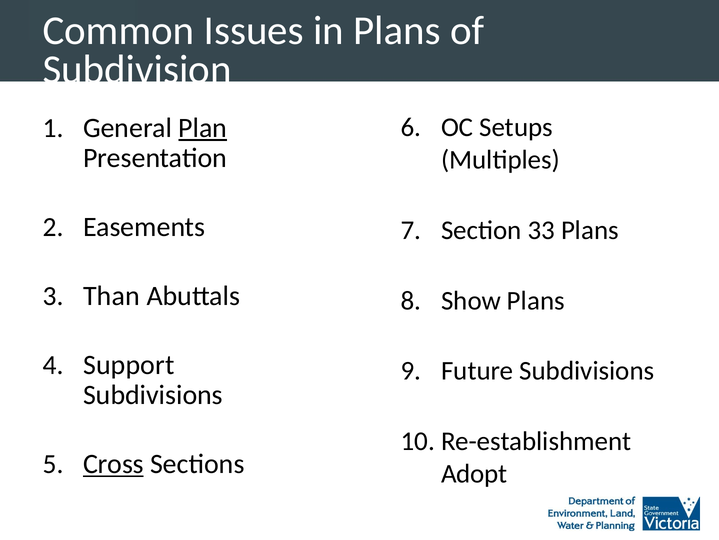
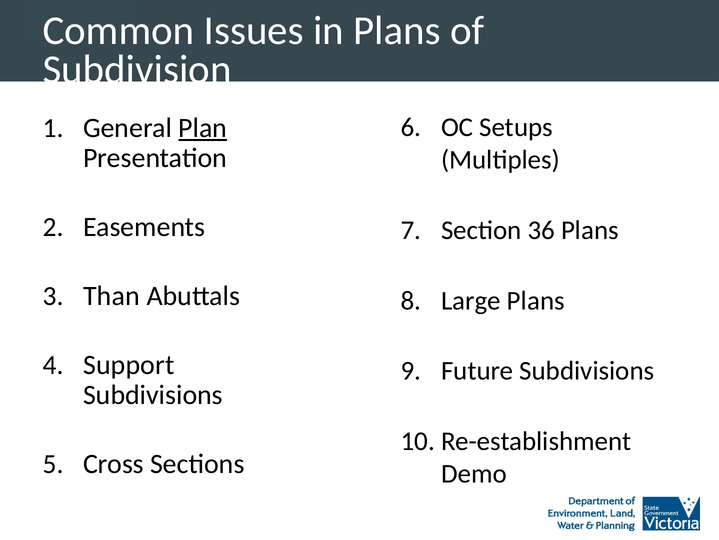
33: 33 -> 36 (541, 230)
Show: Show -> Large (471, 300)
Cross underline: present -> none (113, 463)
Adopt: Adopt -> Demo (474, 473)
